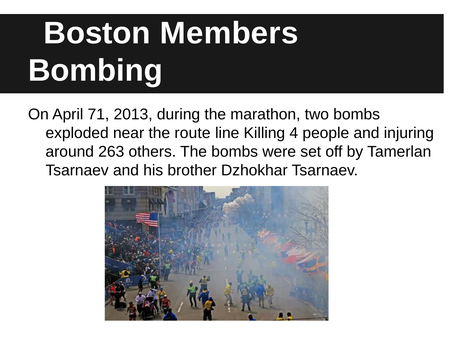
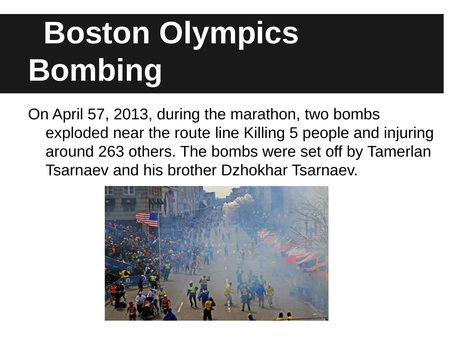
Members: Members -> Olympics (229, 33)
71: 71 -> 57 (98, 115)
4: 4 -> 5 (294, 133)
